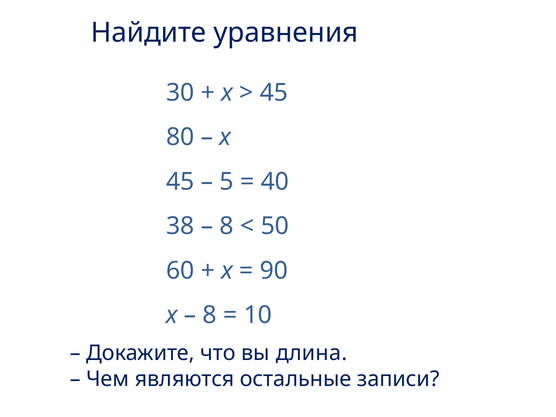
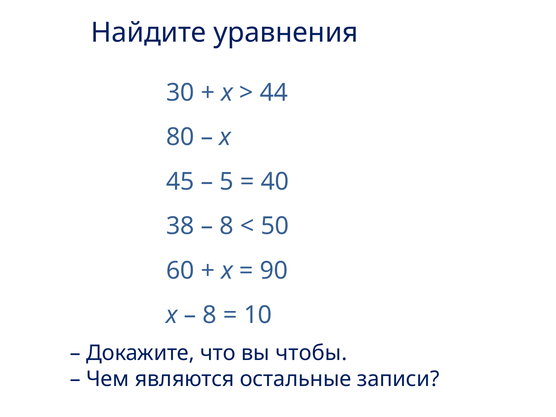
45: 45 -> 44 (274, 93)
длина: длина -> чтобы (311, 353)
